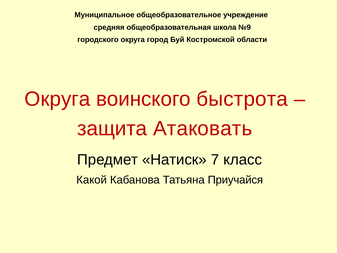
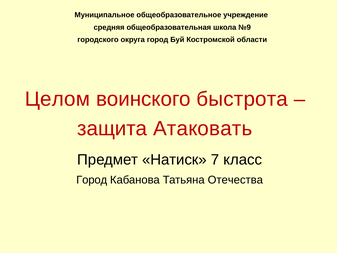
Округа: Округа -> Целом (57, 99)
Какой: Какой -> Город (92, 180)
Приучайся: Приучайся -> Отечества (235, 180)
